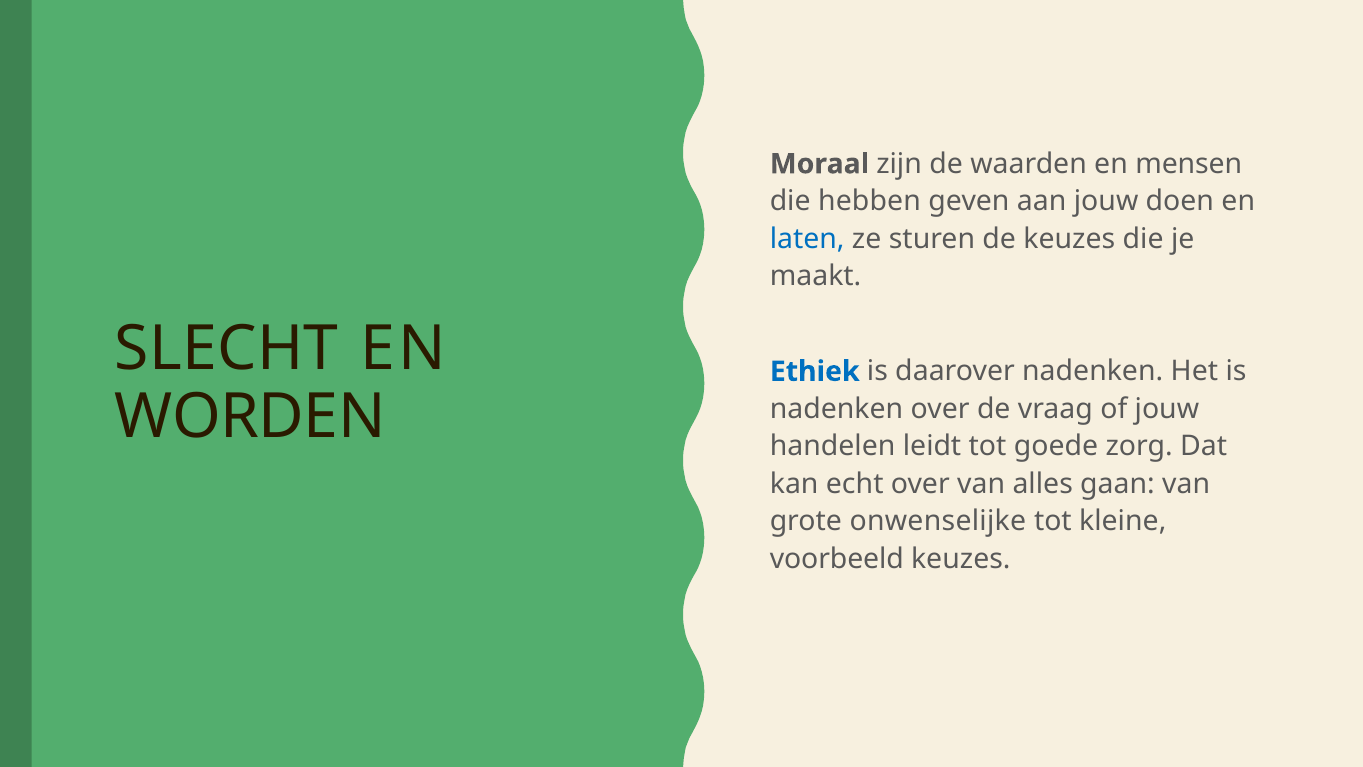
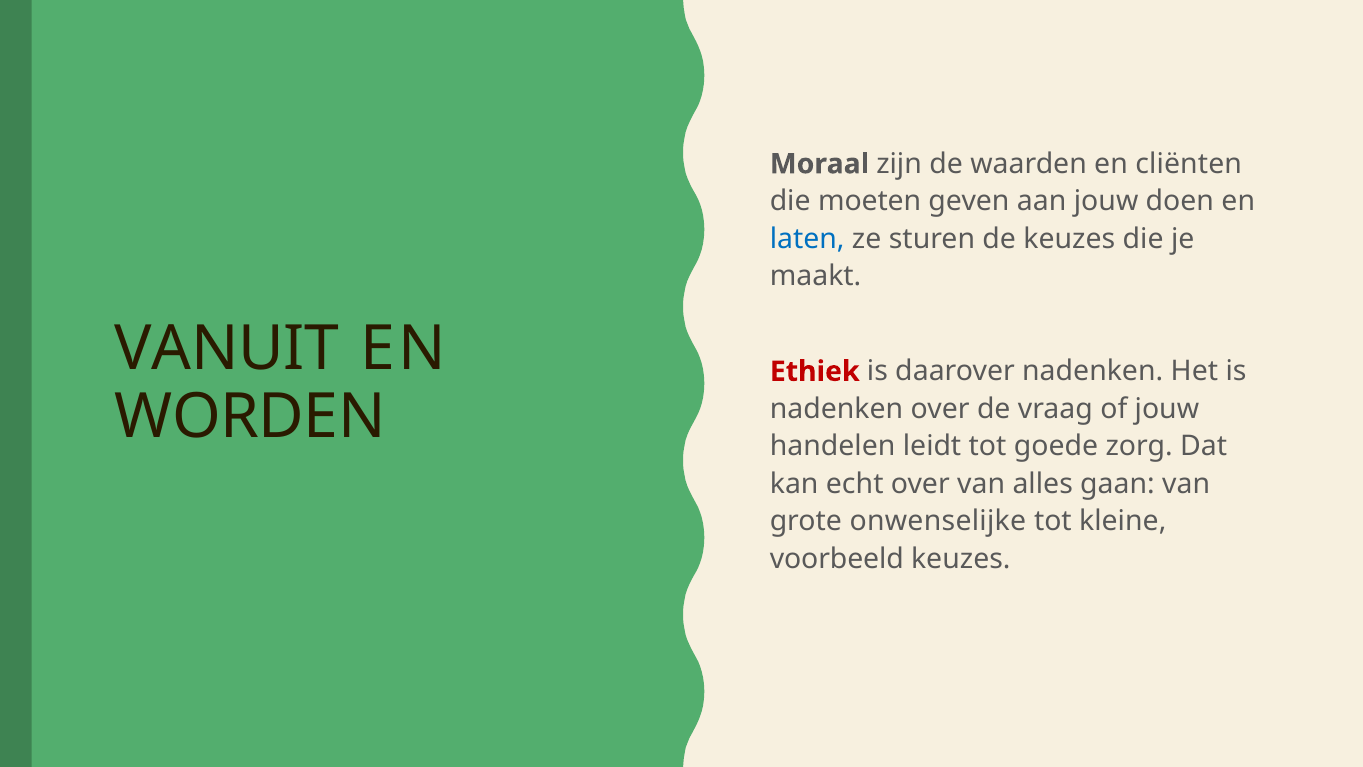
mensen: mensen -> cliënten (1189, 164)
hebben: hebben -> moeten (870, 201)
SLECHT: SLECHT -> VANUIT (227, 349)
Ethiek colour: blue -> red (815, 371)
